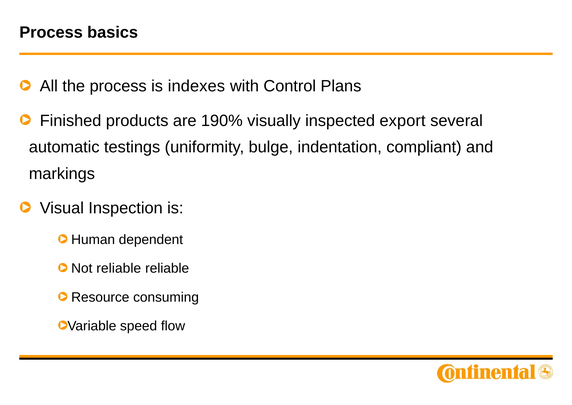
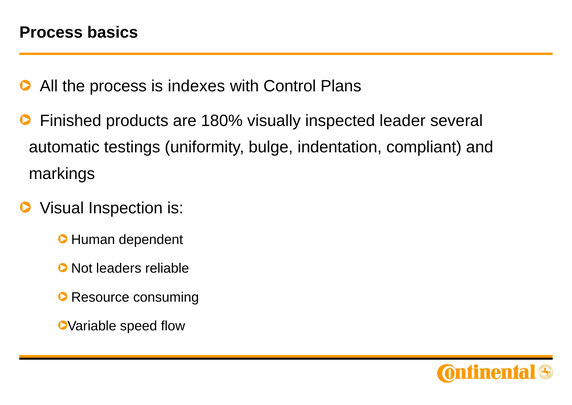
190%: 190% -> 180% (222, 121)
export: export -> leader (403, 121)
Not reliable: reliable -> leaders (119, 268)
